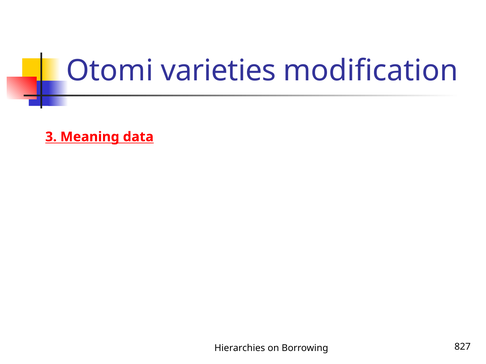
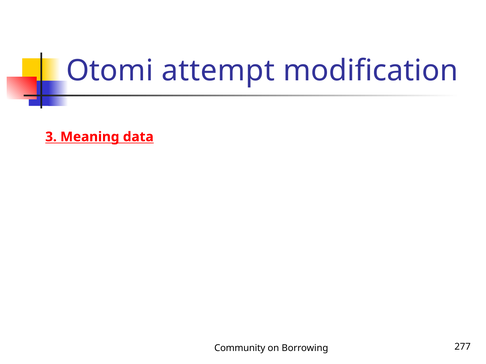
varieties: varieties -> attempt (218, 71)
Hierarchies: Hierarchies -> Community (240, 349)
827: 827 -> 277 (463, 347)
